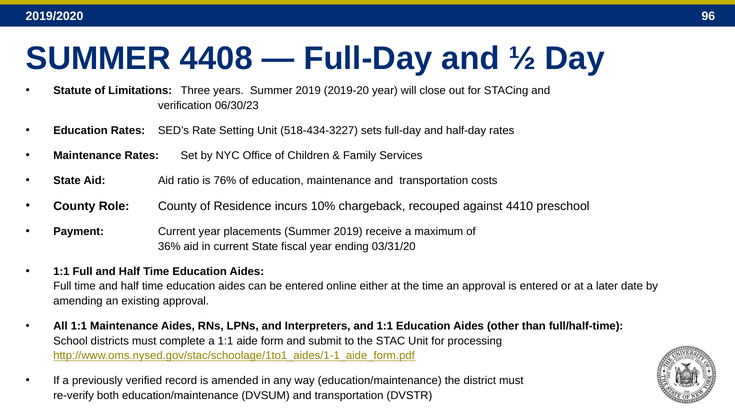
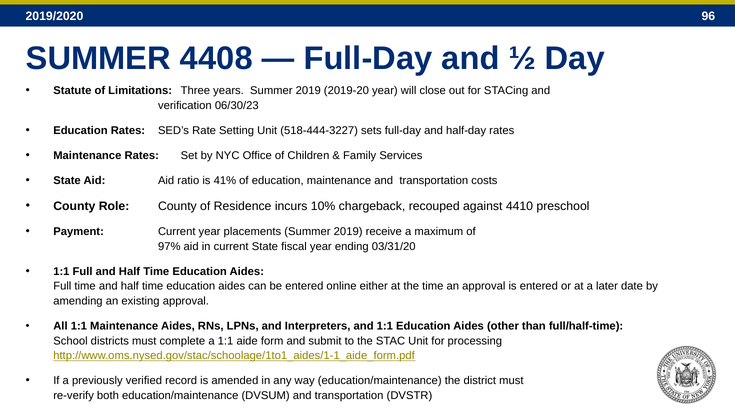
518-434-3227: 518-434-3227 -> 518-444-3227 (319, 130)
76%: 76% -> 41% (225, 181)
36%: 36% -> 97% (169, 247)
